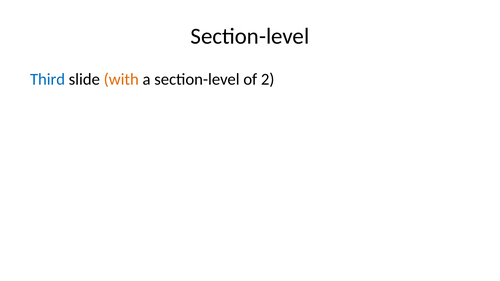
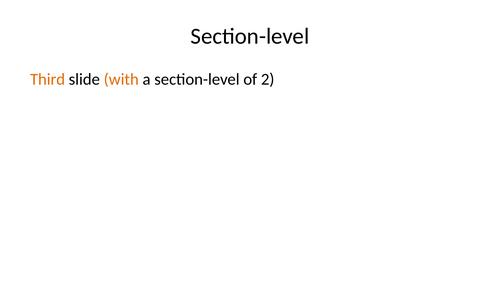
Third colour: blue -> orange (48, 79)
